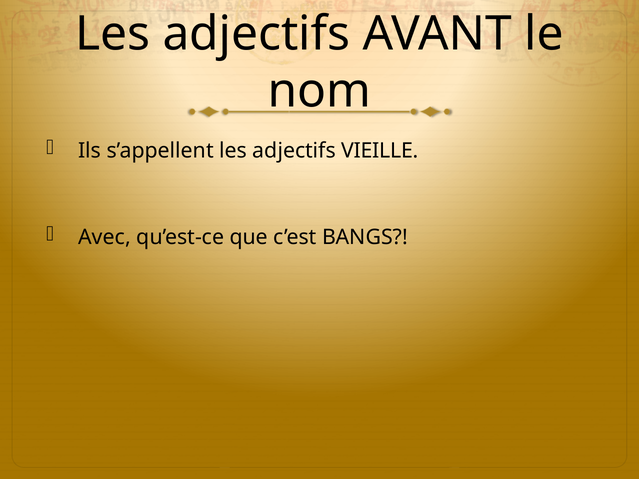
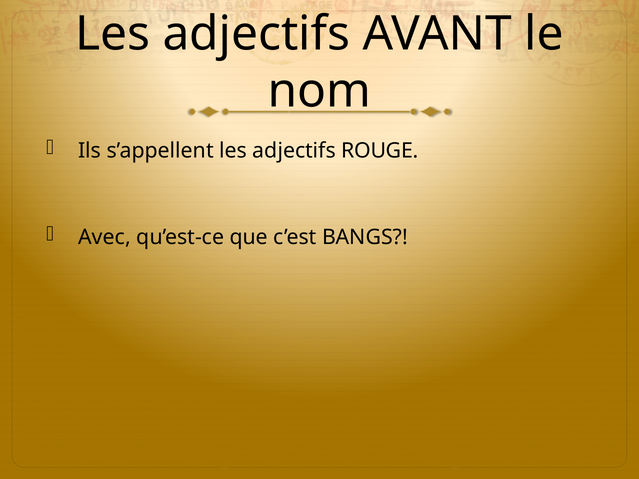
VIEILLE: VIEILLE -> ROUGE (380, 151)
